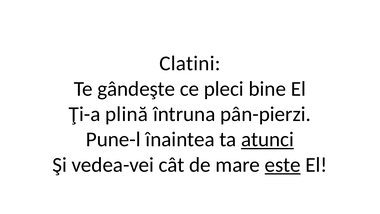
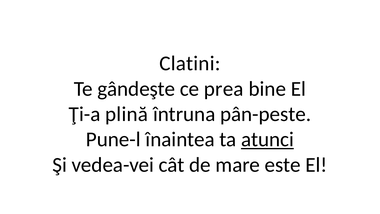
pleci: pleci -> prea (224, 89)
pân-pierzi: pân-pierzi -> pân-peste (266, 114)
este underline: present -> none (283, 165)
